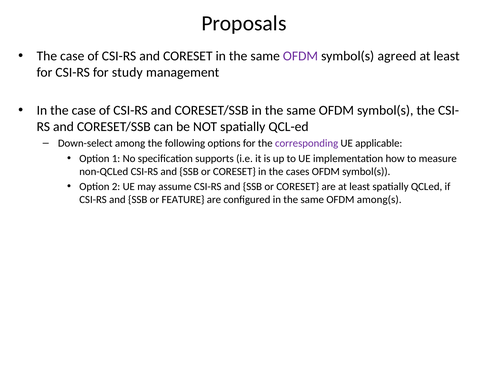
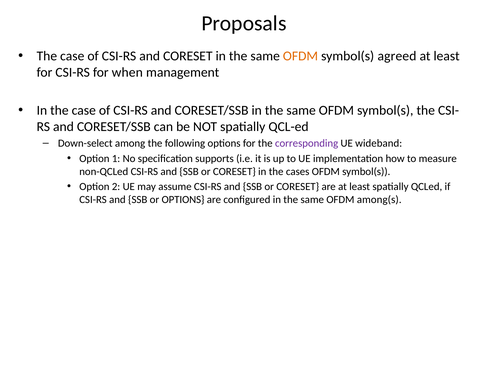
OFDM colour: purple -> orange (300, 56)
study: study -> when (127, 72)
applicable: applicable -> wideband (379, 143)
or FEATURE: FEATURE -> OPTIONS (183, 200)
